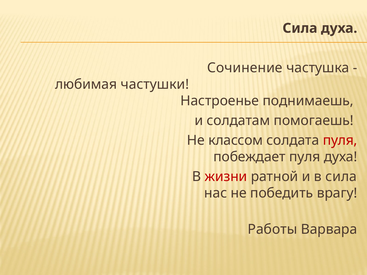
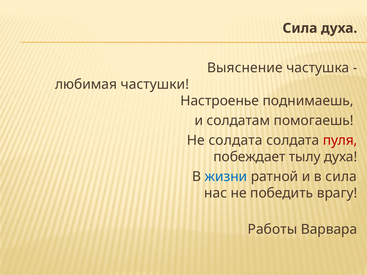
Сочинение: Сочинение -> Выяснение (245, 68)
Не классом: классом -> солдата (236, 140)
побеждает пуля: пуля -> тылу (305, 157)
жизни colour: red -> blue (226, 177)
